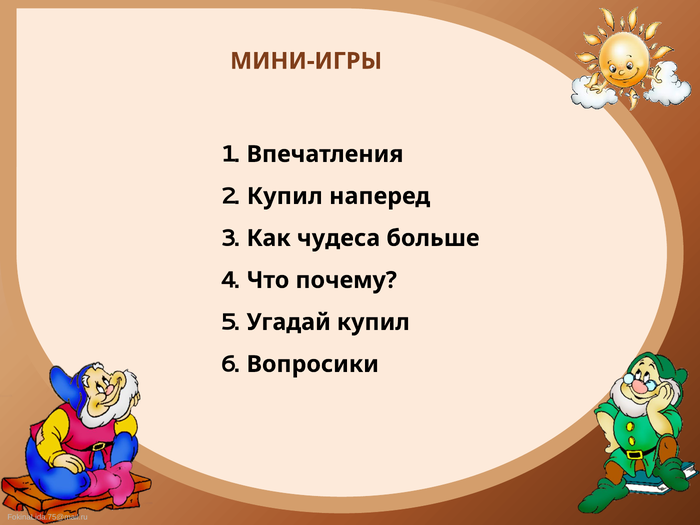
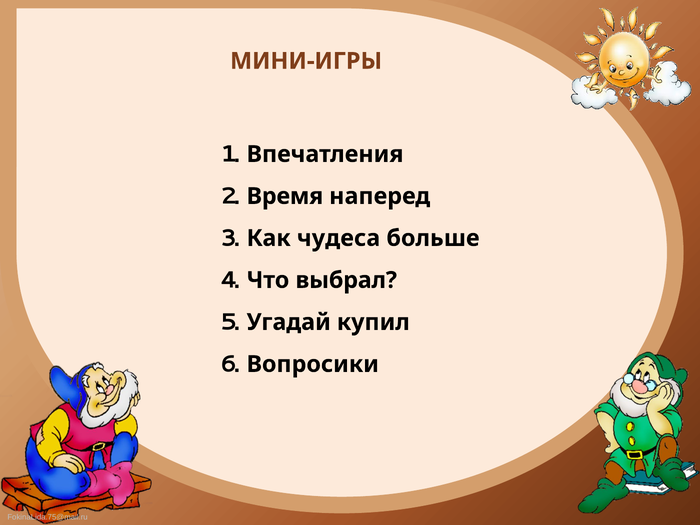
Купил: Купил -> Время (285, 196)
почему: почему -> выбрал (346, 280)
